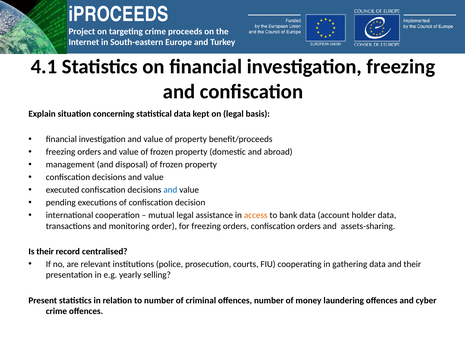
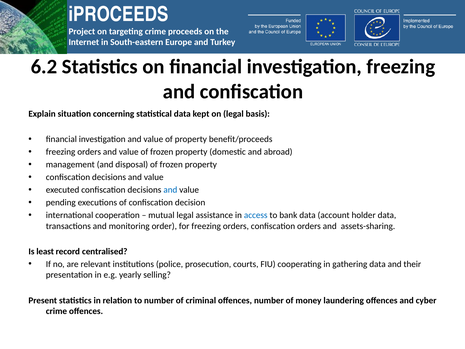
4.1: 4.1 -> 6.2 (44, 67)
access colour: orange -> blue (256, 215)
Is their: their -> least (45, 251)
